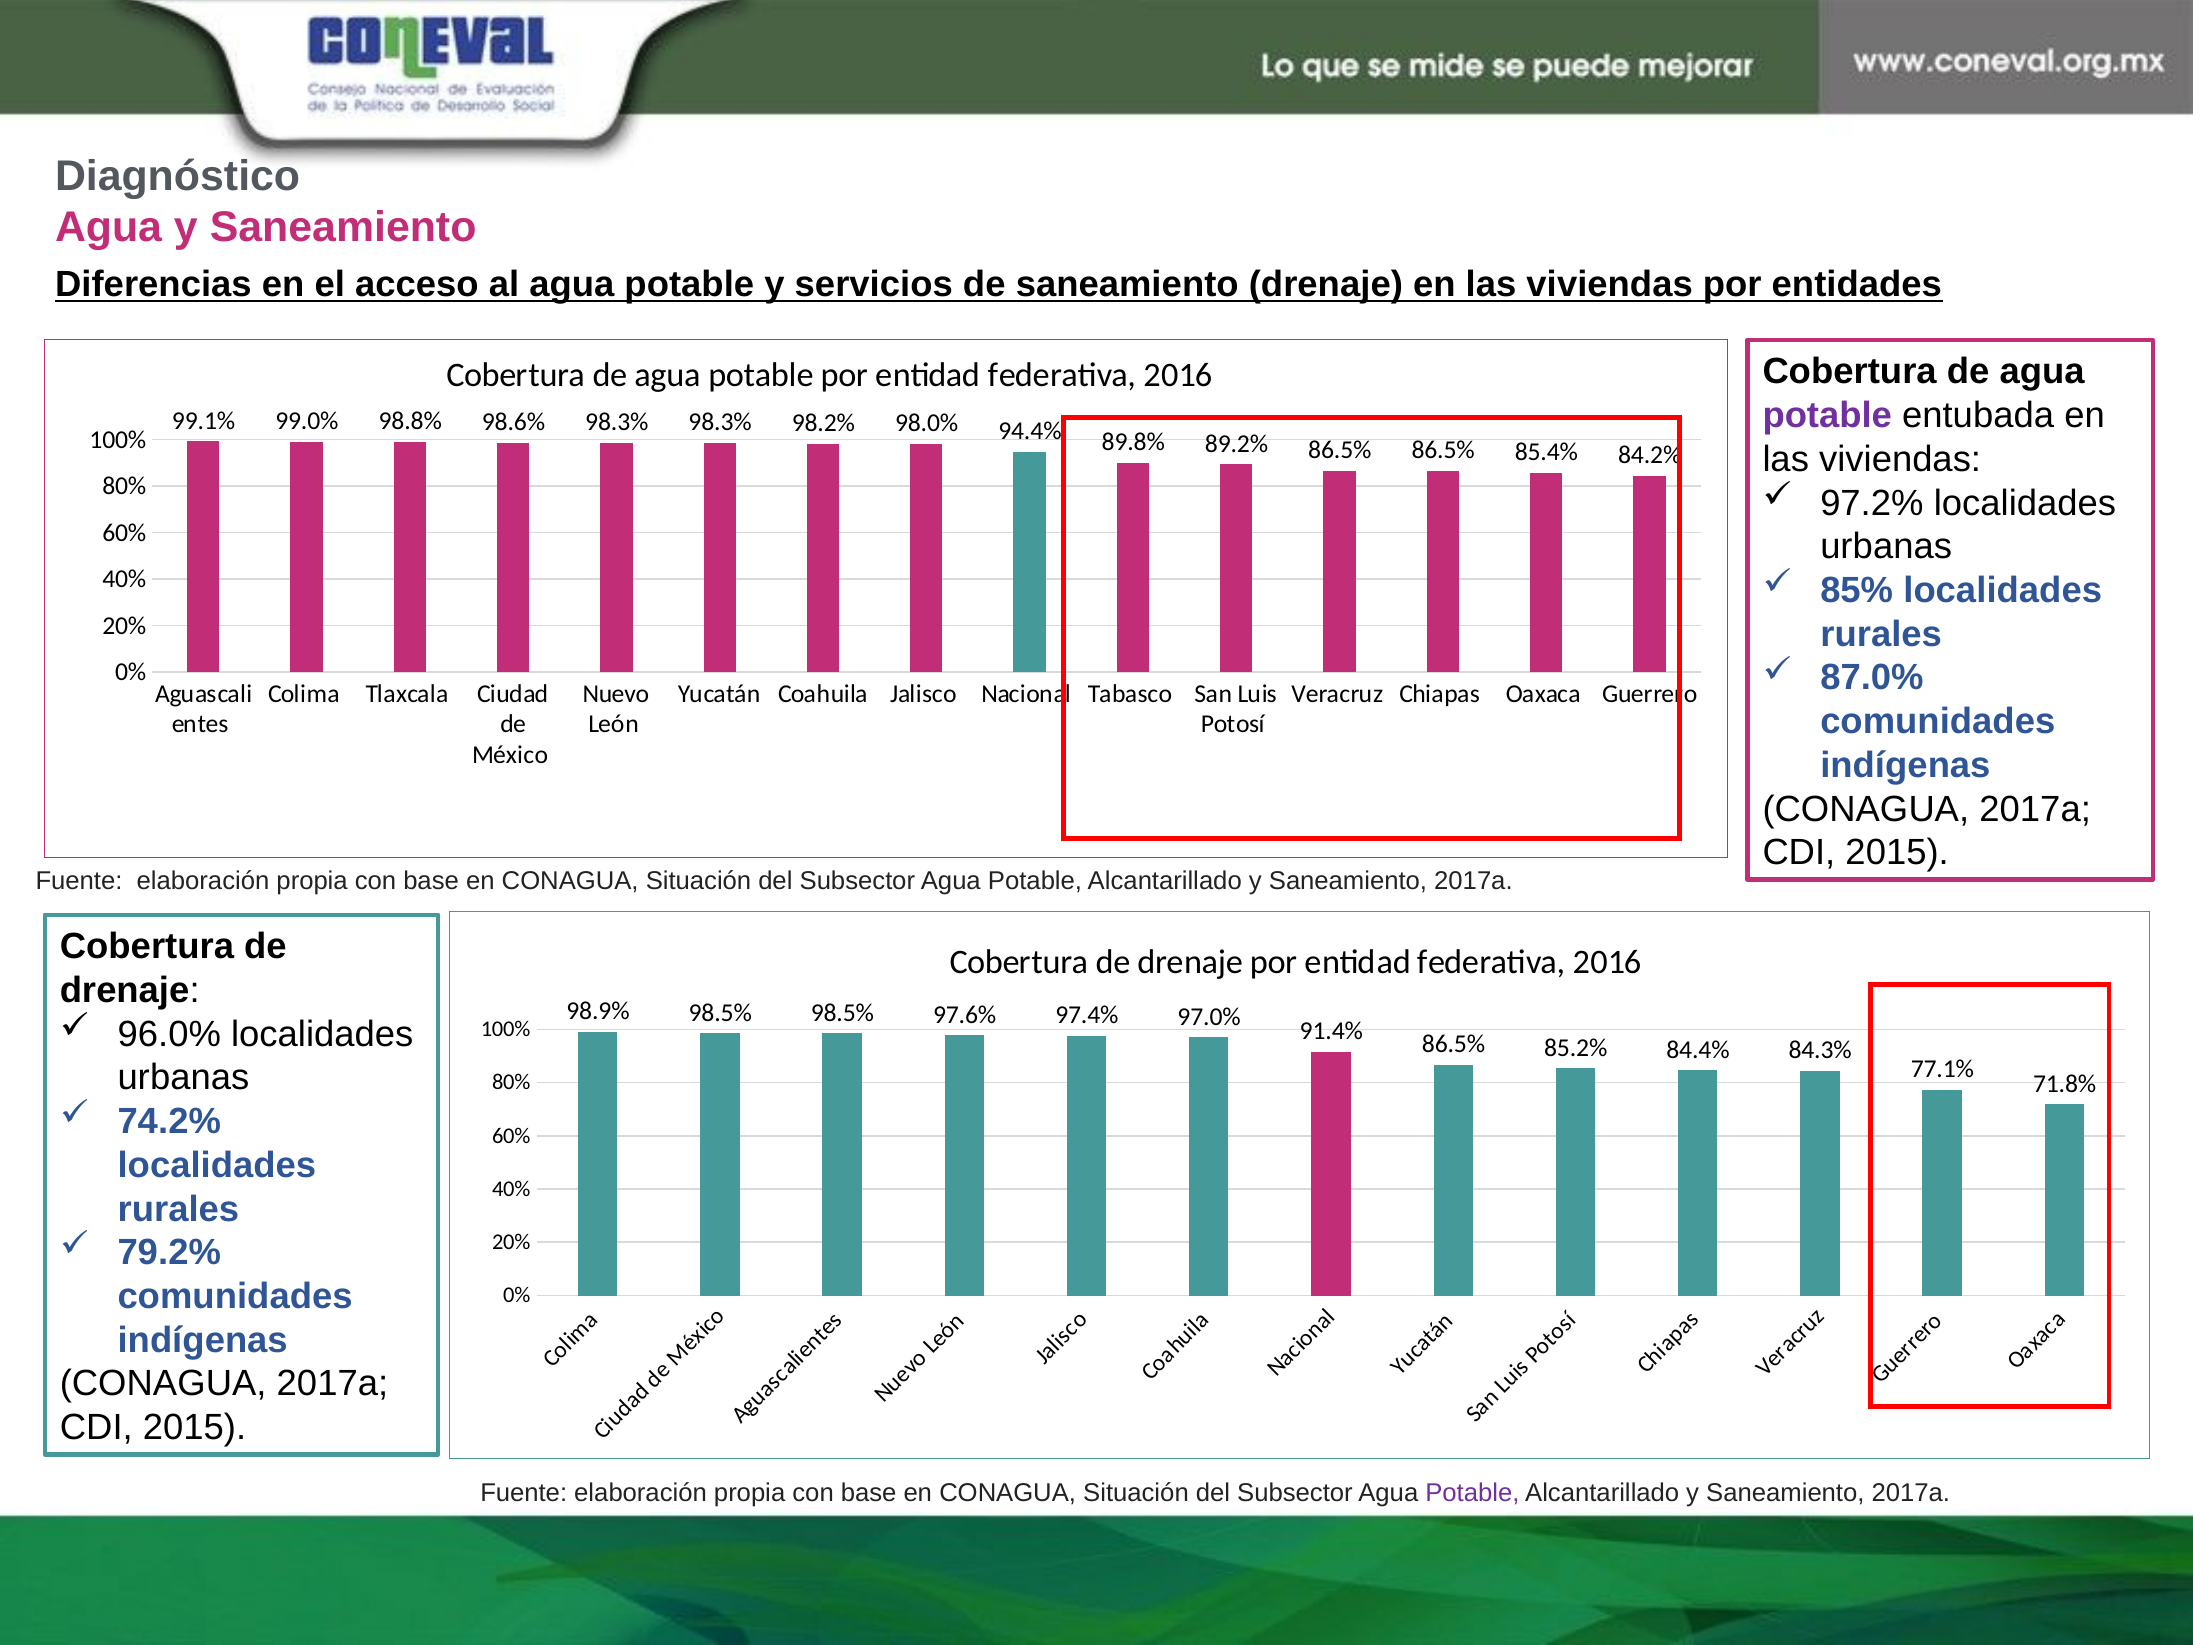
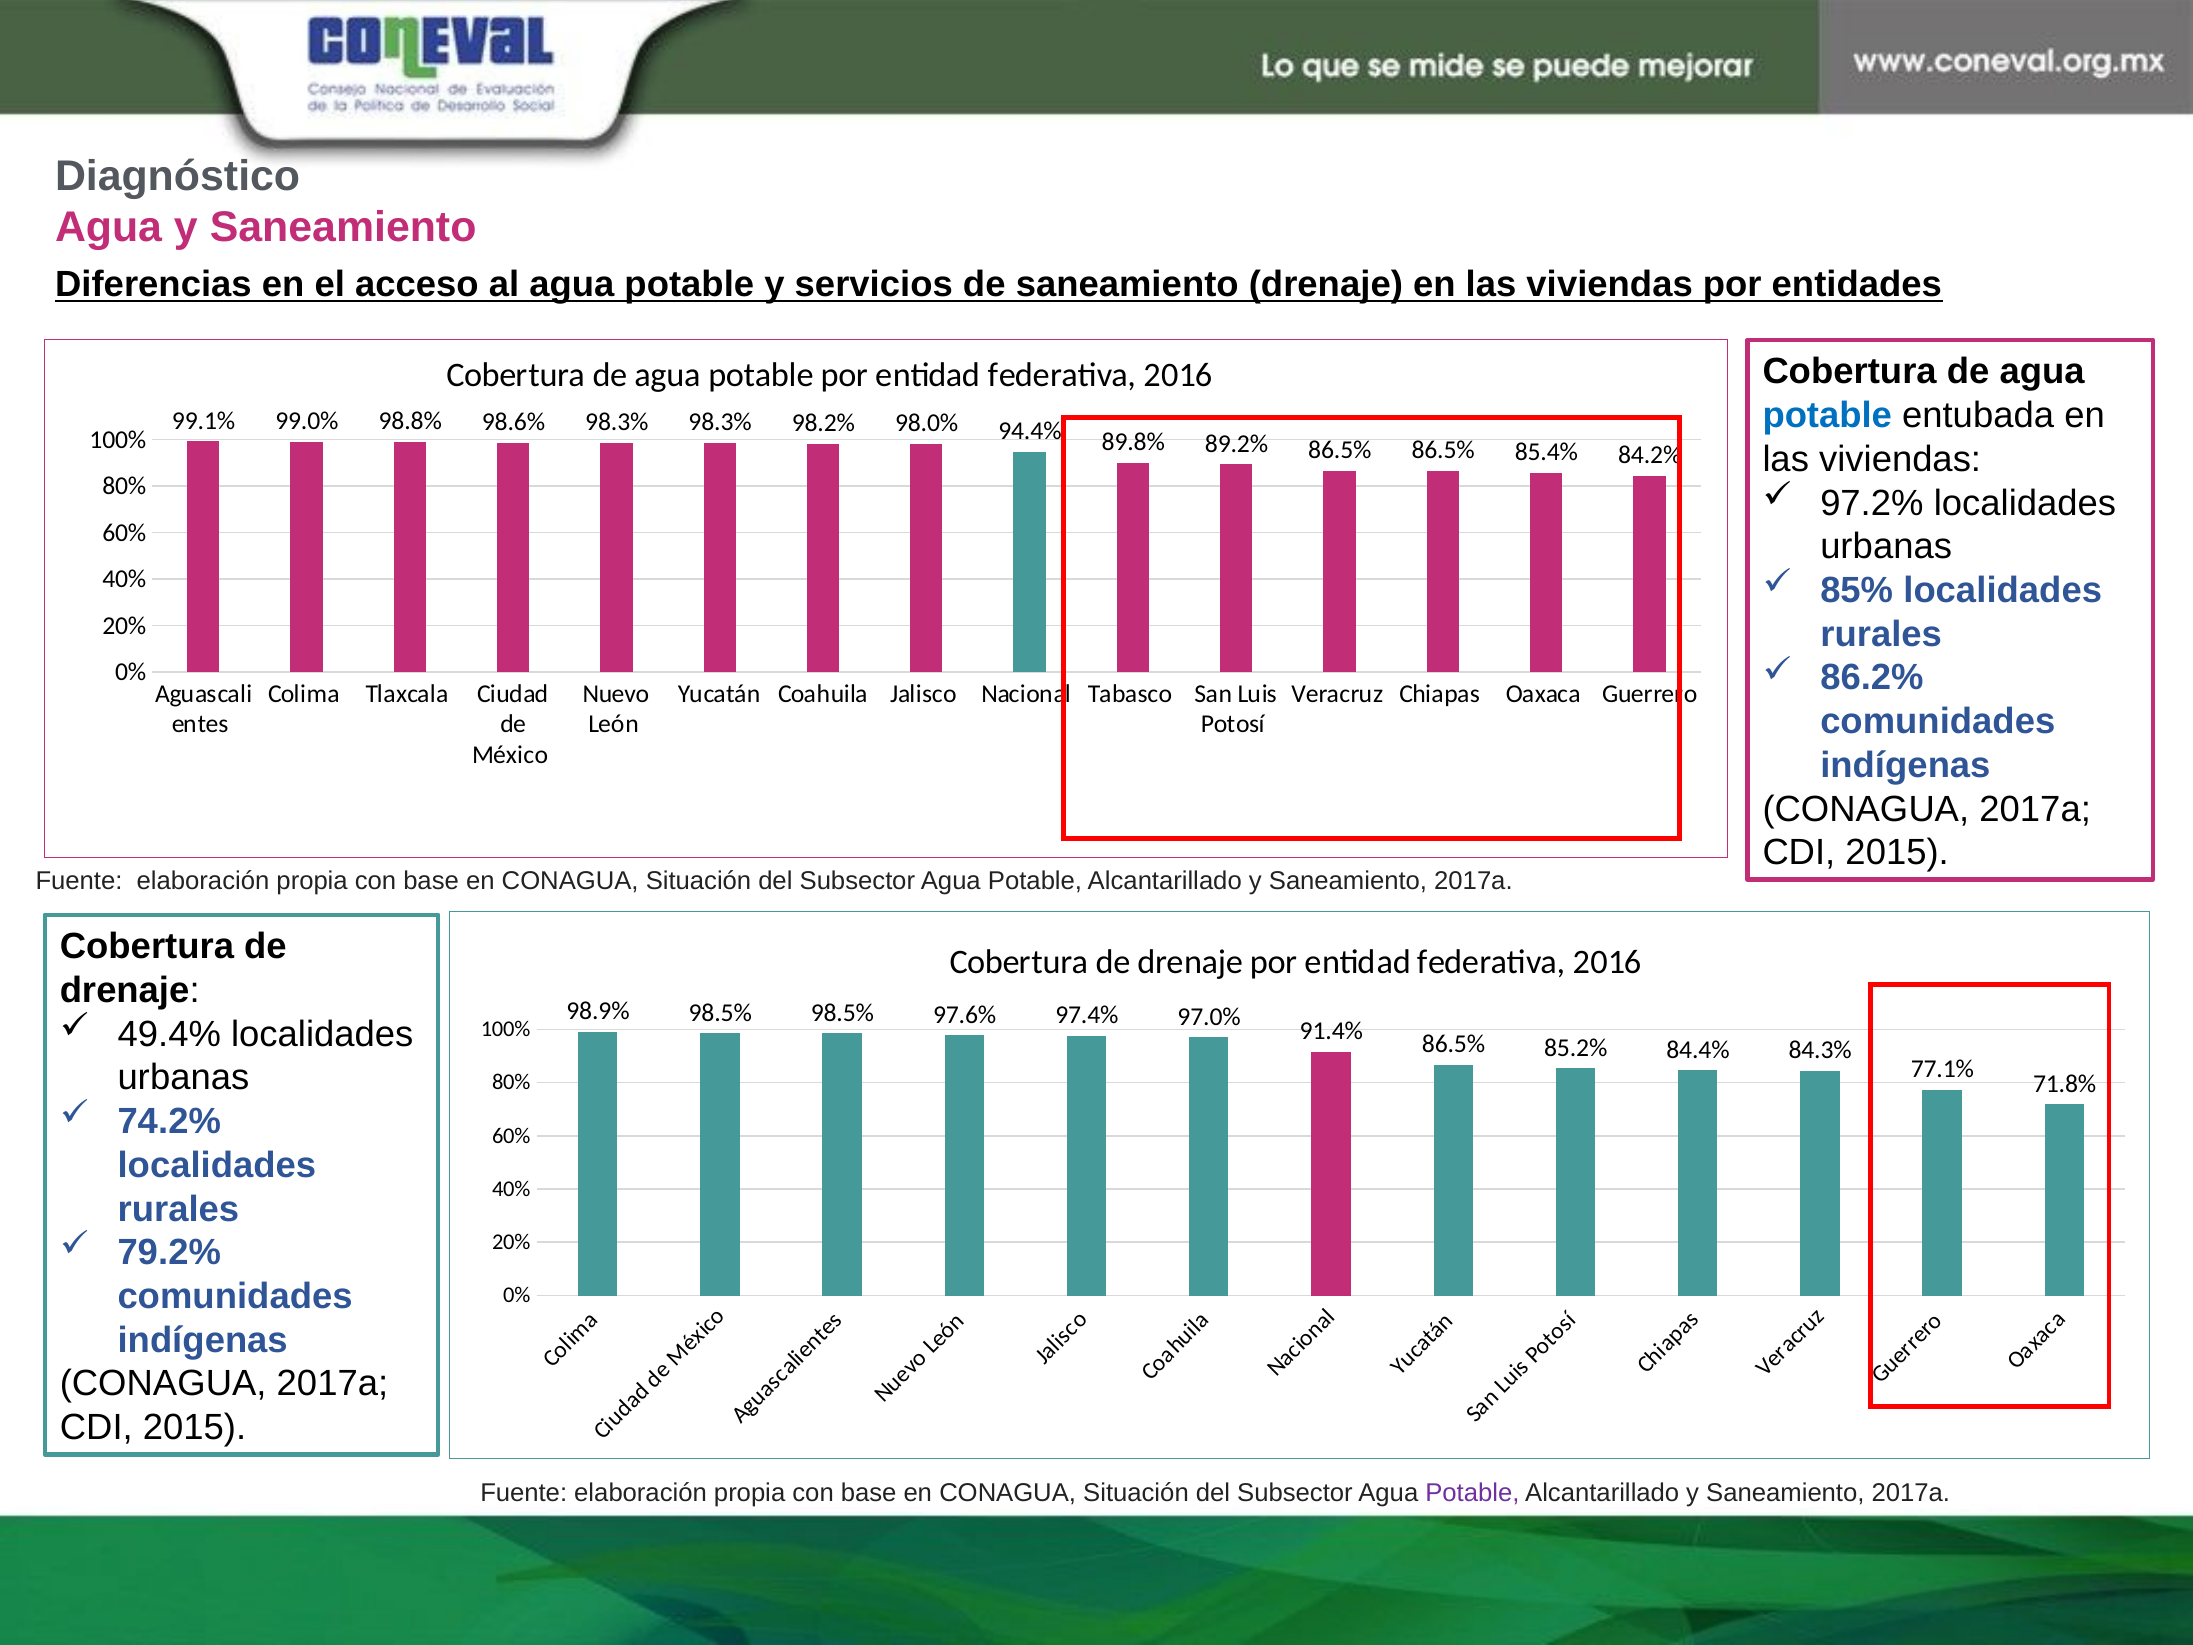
potable colour: purple -> blue (1827, 416)
87.0%: 87.0% -> 86.2% (1872, 678)
96.0%: 96.0% -> 49.4% (169, 1034)
